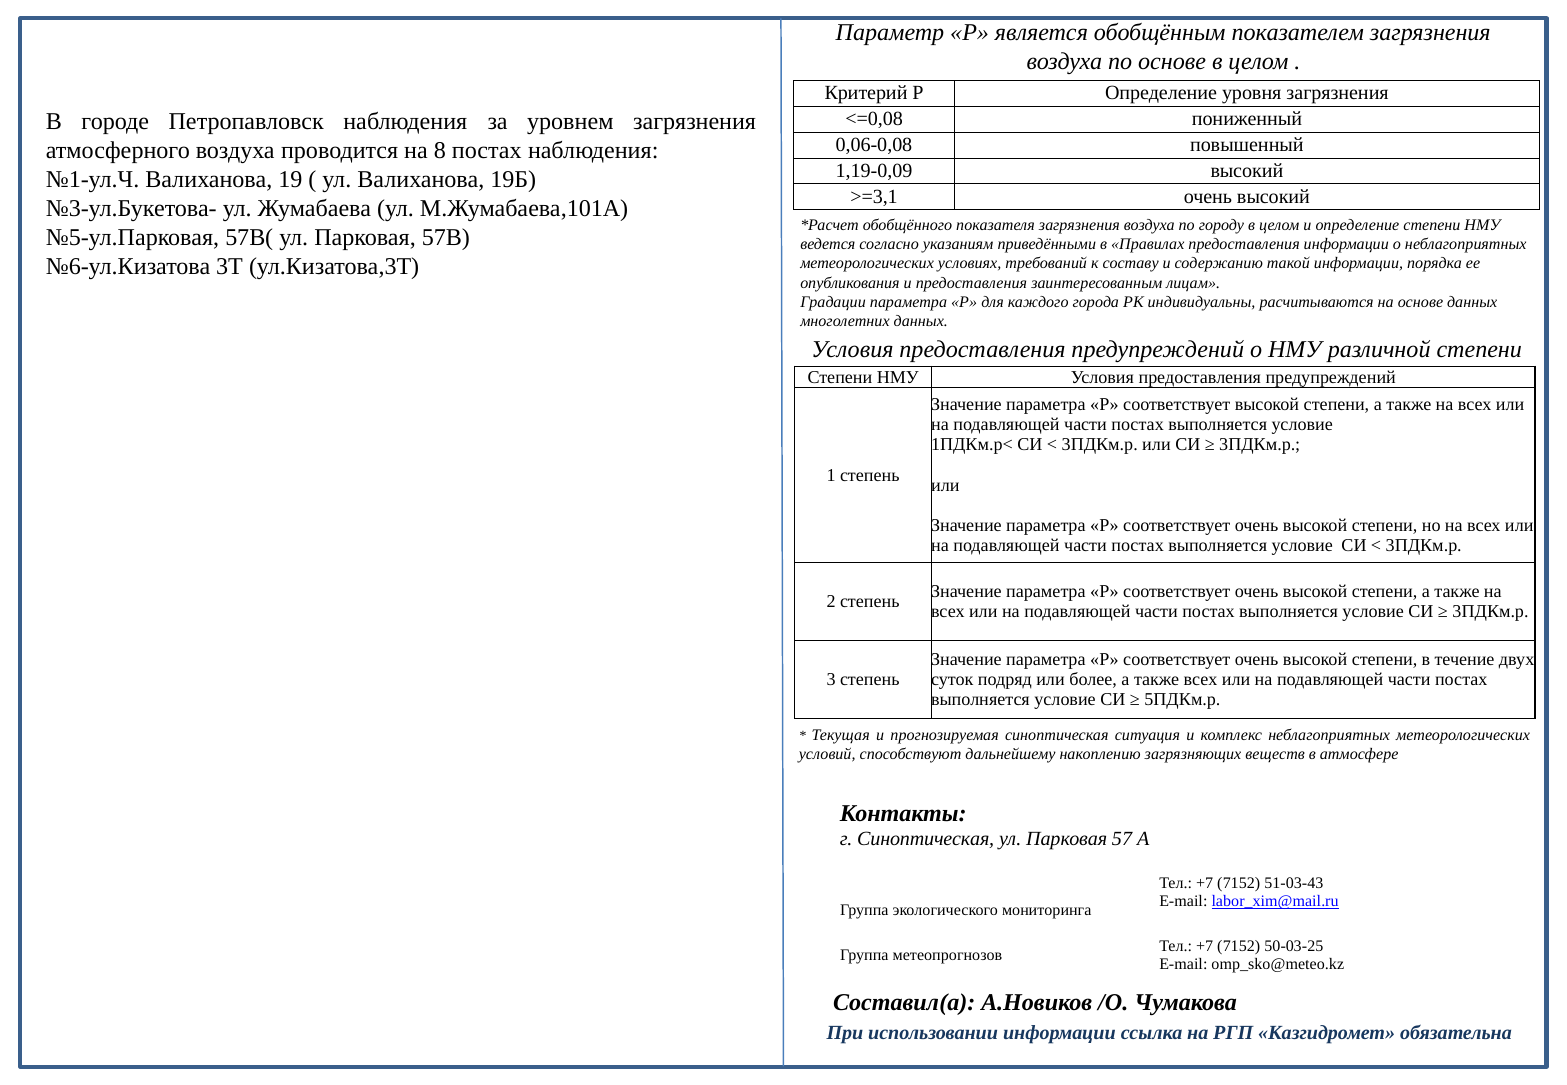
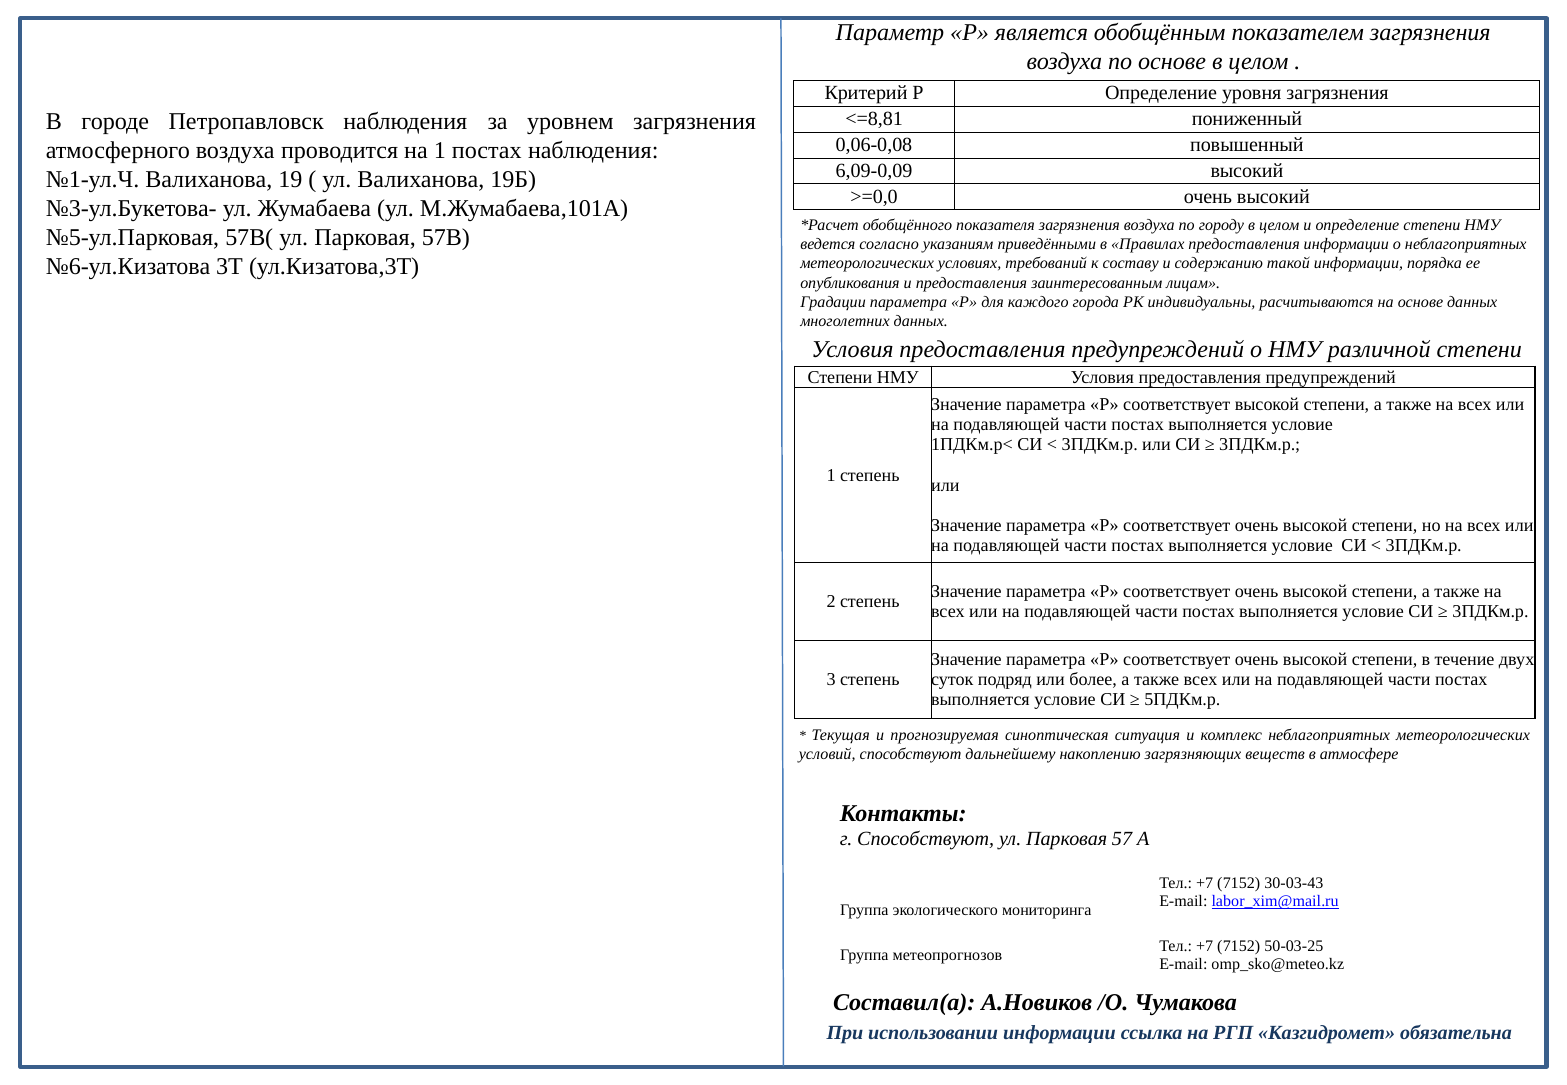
<=0,08: <=0,08 -> <=8,81 (874, 119)
на 8: 8 -> 1 (440, 150)
1,19-0,09: 1,19-0,09 -> 6,09-0,09 (874, 171)
>=3,1: >=3,1 -> >=0,0 (874, 197)
г Синоптическая: Синоптическая -> Способствуют (926, 839)
51-03-43: 51-03-43 -> 30-03-43 (1294, 883)
